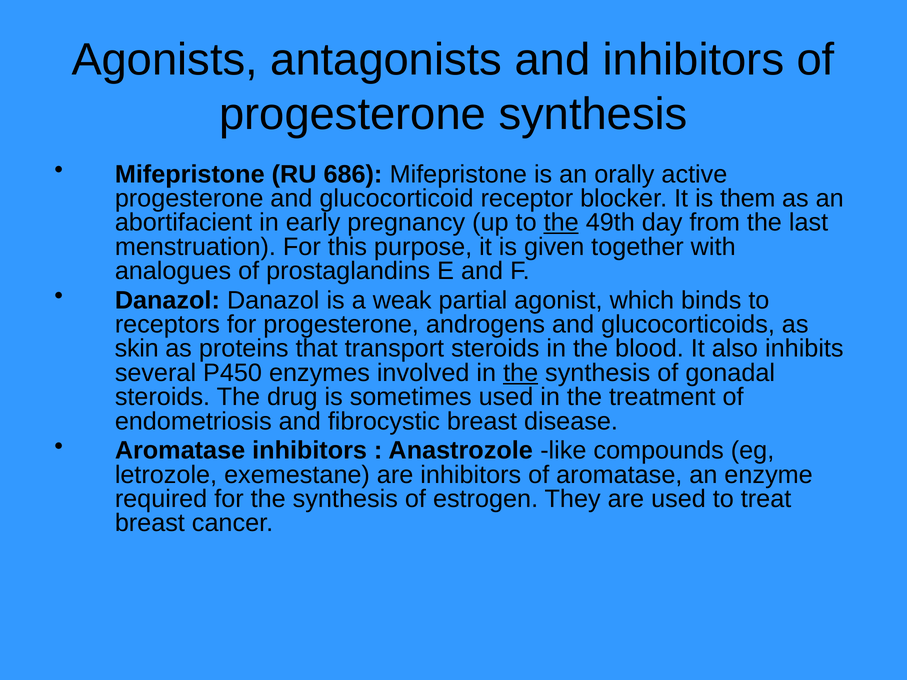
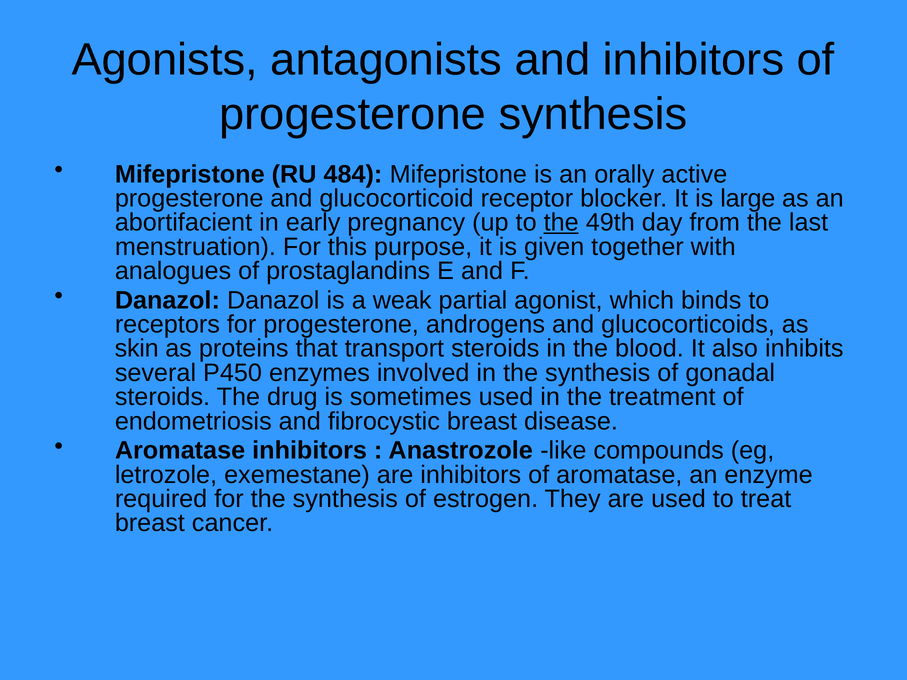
686: 686 -> 484 (353, 174)
them: them -> large (748, 199)
the underline: present -> none (521, 373)
